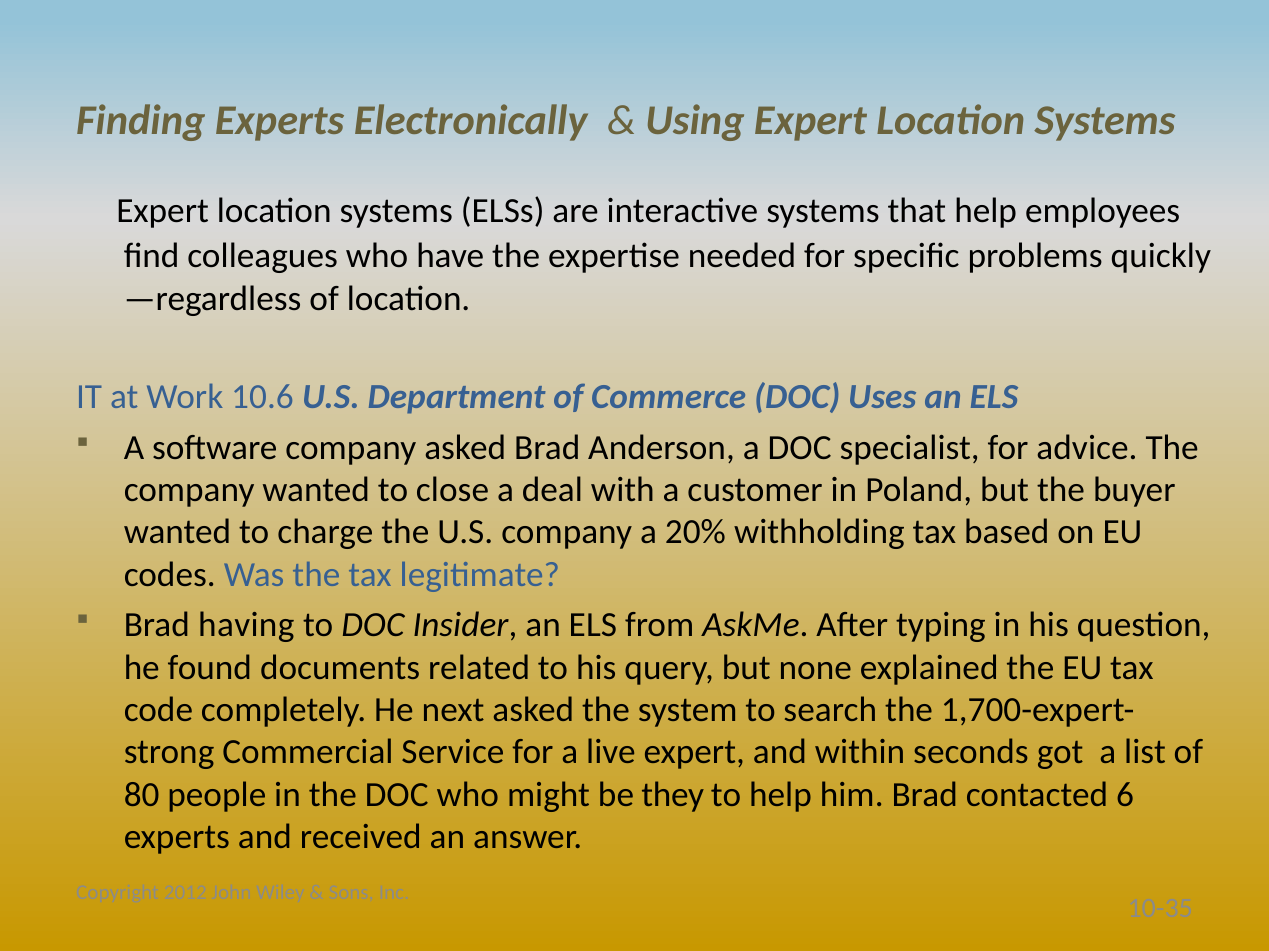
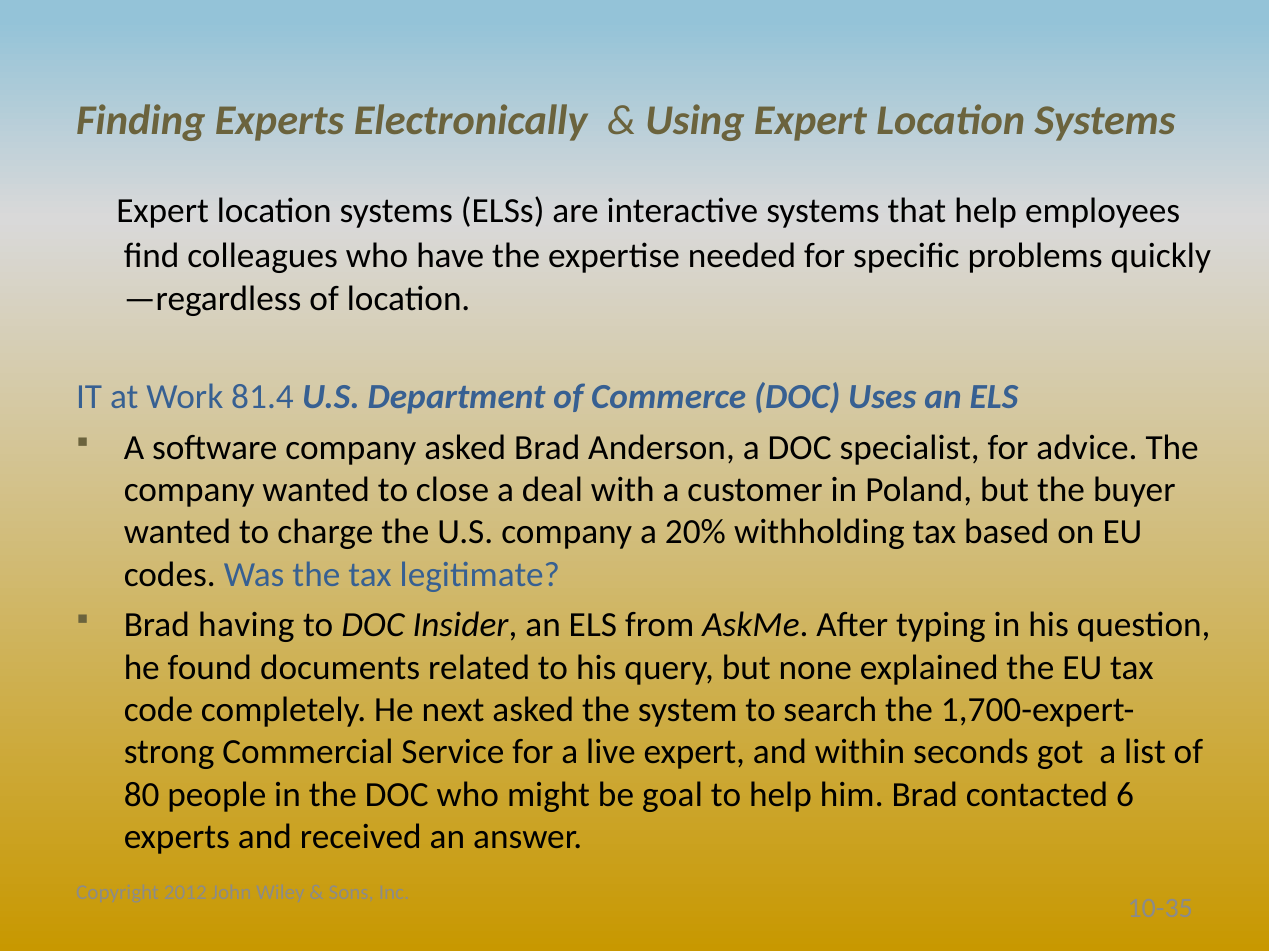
10.6: 10.6 -> 81.4 (262, 397)
they: they -> goal (673, 795)
